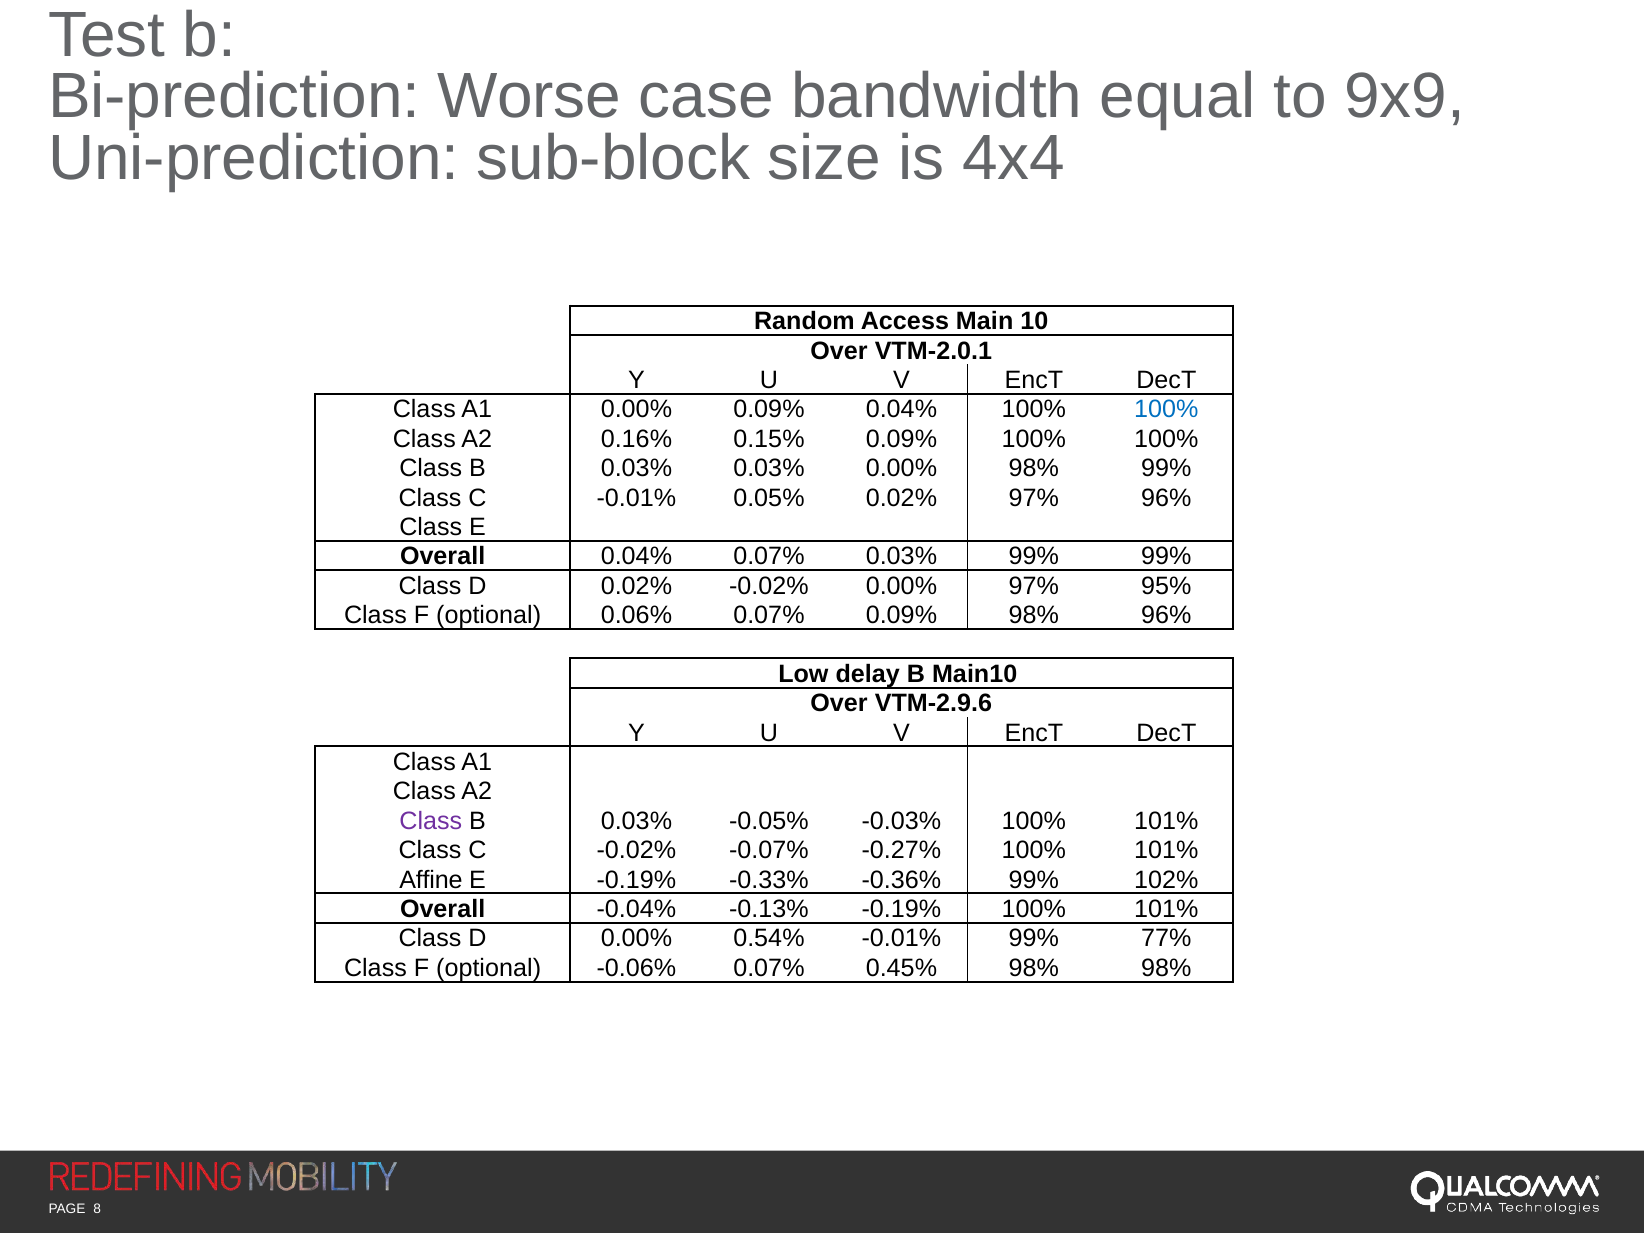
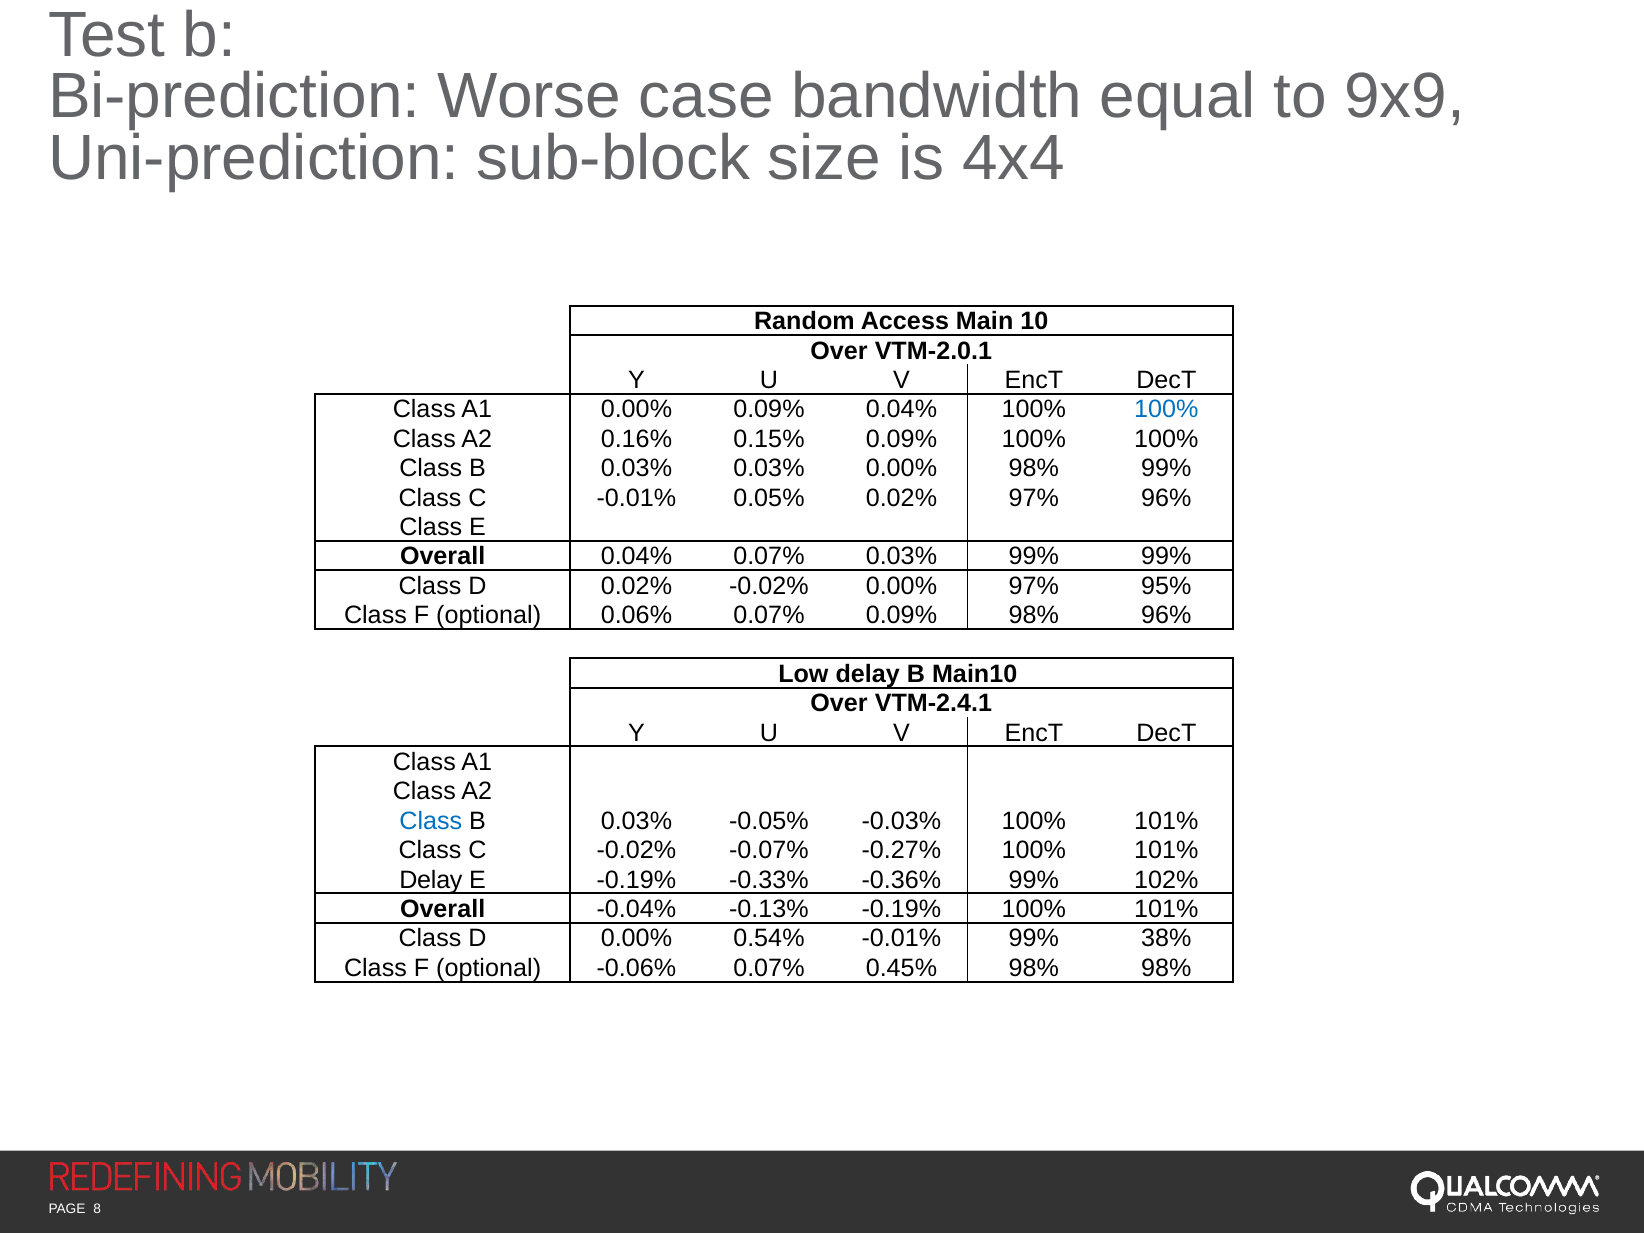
VTM-2.9.6: VTM-2.9.6 -> VTM-2.4.1 (933, 703)
Class colour: purple -> blue (431, 821)
Affine: Affine -> Delay (431, 880)
77%: 77% -> 38% (1166, 939)
